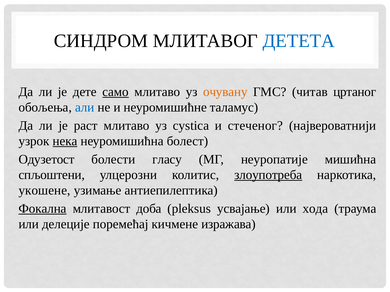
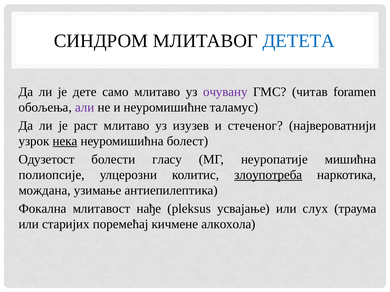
само underline: present -> none (116, 92)
очувану colour: orange -> purple (225, 92)
цртаног: цртаног -> foramen (355, 92)
али colour: blue -> purple (85, 108)
cystica: cystica -> изузев (191, 126)
спљоштени: спљоштени -> полиопсије (52, 175)
укошене: укошене -> мождана (45, 191)
Фокална underline: present -> none (43, 209)
доба: доба -> нађе (149, 209)
хода: хода -> слух (315, 209)
делеције: делеције -> старијих (66, 225)
изражава: изражава -> алкохола (228, 225)
